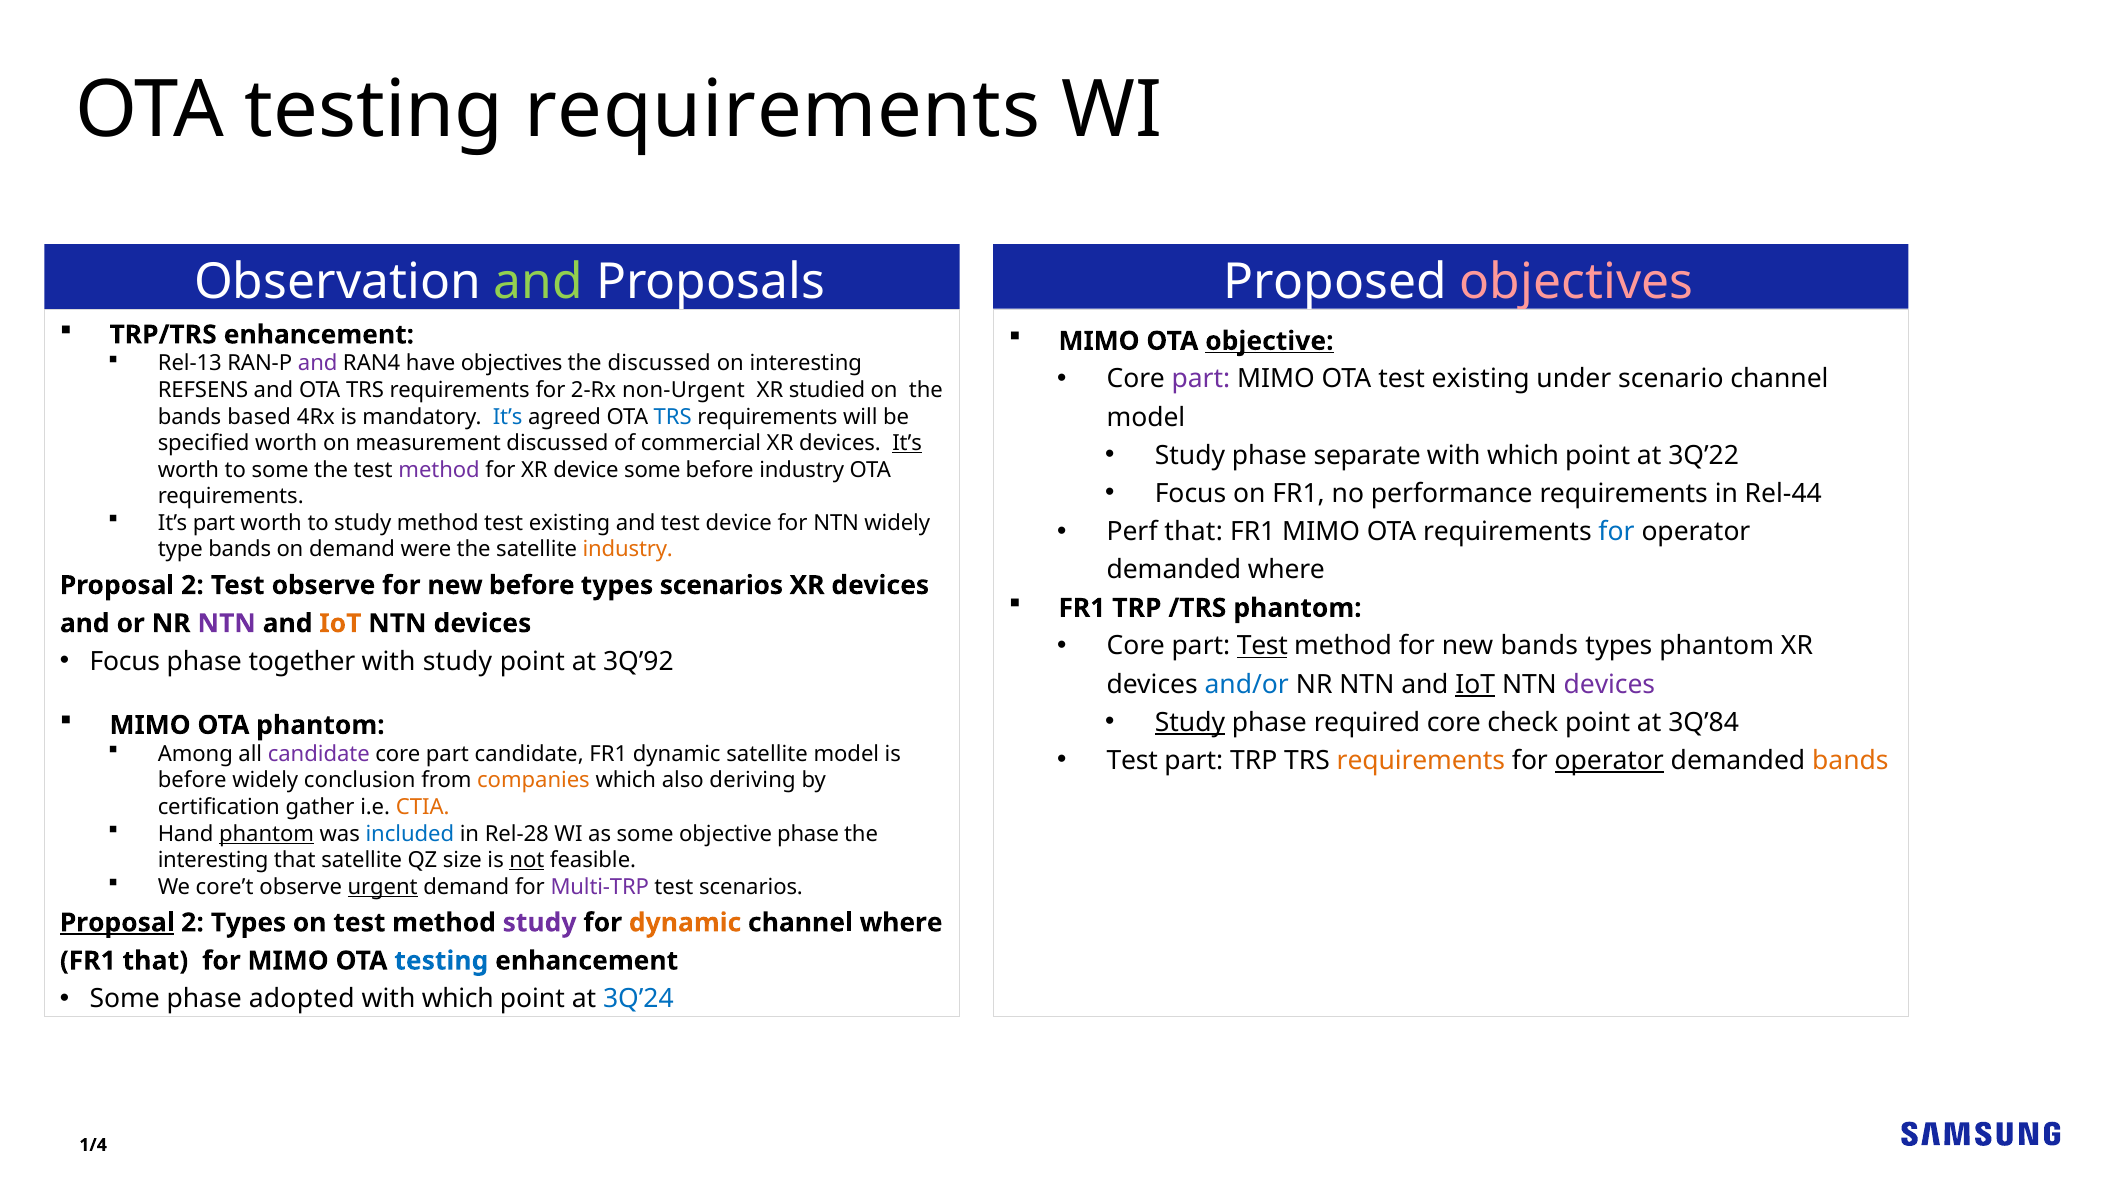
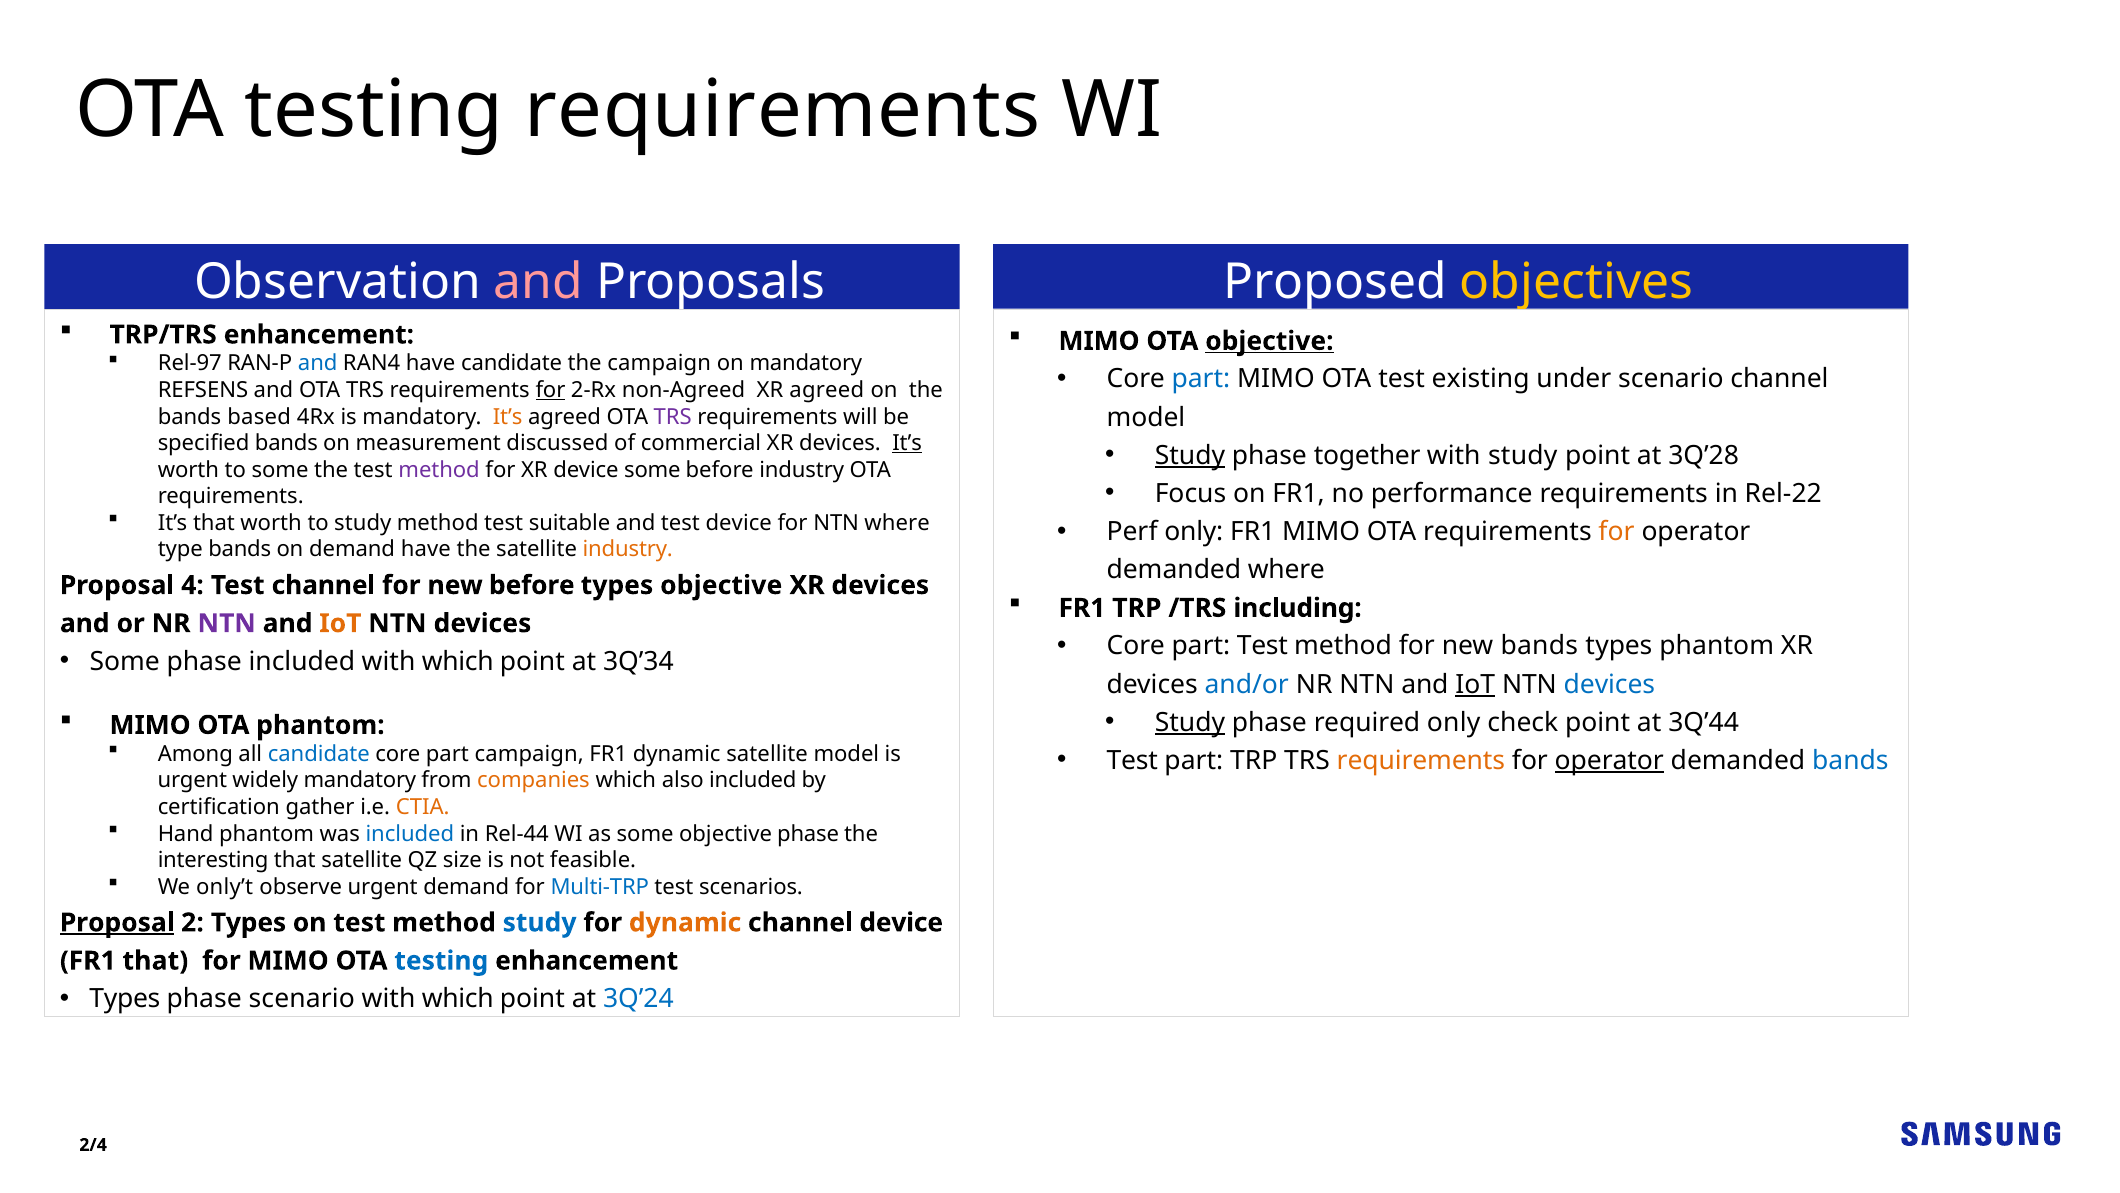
and colour: light green -> pink (539, 282)
objectives colour: pink -> yellow (1577, 282)
Rel-13: Rel-13 -> Rel-97 (190, 363)
and colour: purple -> blue (318, 363)
have objectives: objectives -> candidate (512, 363)
the discussed: discussed -> campaign (659, 363)
on interesting: interesting -> mandatory (806, 363)
part colour: purple -> blue (1201, 379)
for underline: none -> present (550, 390)
non-Urgent: non-Urgent -> non-Agreed (684, 390)
XR studied: studied -> agreed (827, 390)
It’s colour: blue -> orange (508, 417)
TRS colour: blue -> purple (673, 417)
specified worth: worth -> bands (286, 443)
Study underline: none -> present (1190, 455)
separate: separate -> together (1367, 455)
which: which -> study (1523, 455)
3Q’22: 3Q’22 -> 3Q’28 (1704, 455)
Rel-44: Rel-44 -> Rel-22 (1783, 493)
It’s part: part -> that (214, 523)
existing: existing -> suitable (570, 523)
NTN widely: widely -> where (897, 523)
Perf that: that -> only (1194, 532)
for colour: blue -> orange (1616, 532)
demand were: were -> have (426, 549)
2: 2 -> 4 (192, 585)
Test observe: observe -> channel (323, 585)
types scenarios: scenarios -> objective (721, 585)
/TRS phantom: phantom -> including (1298, 608)
Test underline: present -> none (1262, 646)
Focus: Focus -> Some (125, 661)
phase together: together -> included (302, 661)
study: study -> which (458, 661)
3Q’92: 3Q’92 -> 3Q’34 (638, 661)
devices colour: purple -> blue (1609, 684)
required core: core -> only (1454, 722)
3Q’84: 3Q’84 -> 3Q’44 (1704, 722)
candidate colour: purple -> blue (319, 754)
part candidate: candidate -> campaign (529, 754)
bands colour: orange -> blue (1850, 760)
before: before -> urgent (192, 780)
widely conclusion: conclusion -> mandatory (360, 780)
also deriving: deriving -> included (753, 780)
phantom underline: present -> none (267, 833)
Rel-28: Rel-28 -> Rel-44 (517, 833)
not underline: present -> none (527, 860)
core’t: core’t -> only’t (225, 886)
urgent underline: present -> none (383, 886)
Multi-TRP colour: purple -> blue (600, 886)
study colour: purple -> blue (540, 922)
channel where: where -> device (901, 922)
Some: Some -> Types (125, 999)
phase adopted: adopted -> scenario (302, 999)
1/4: 1/4 -> 2/4 (93, 1144)
